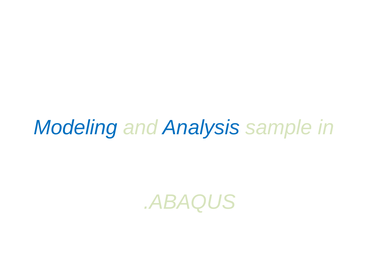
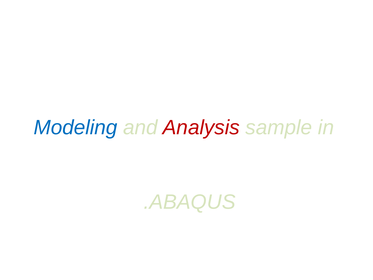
Analysis colour: blue -> red (201, 127)
